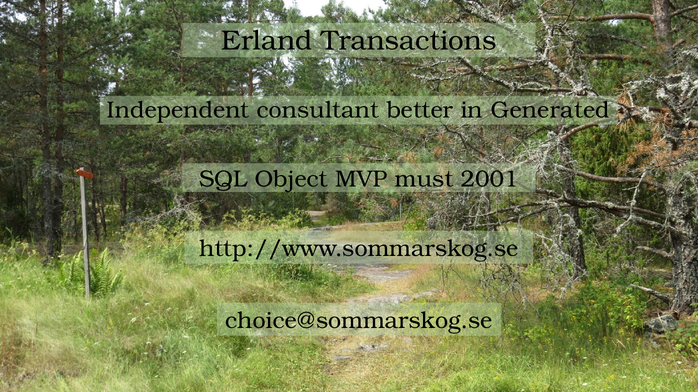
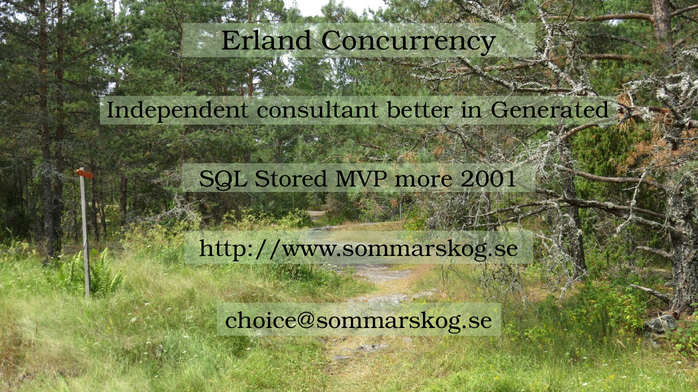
Transactions: Transactions -> Concurrency (409, 40)
Object: Object -> Stored (291, 179)
must: must -> more (424, 179)
